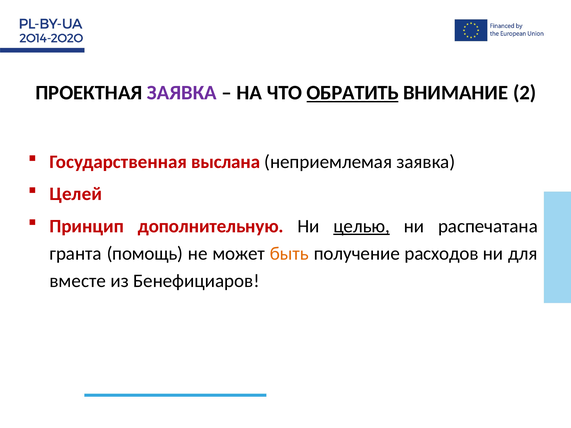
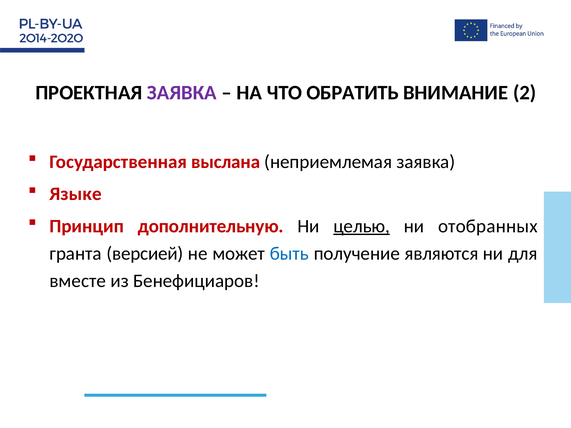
ОБРАТИТЬ underline: present -> none (353, 93)
Целей: Целей -> Языке (76, 194)
распечатана: распечатана -> отобранных (488, 226)
помощь: помощь -> версией (145, 254)
быть colour: orange -> blue (289, 254)
расходов: расходов -> являются (442, 254)
